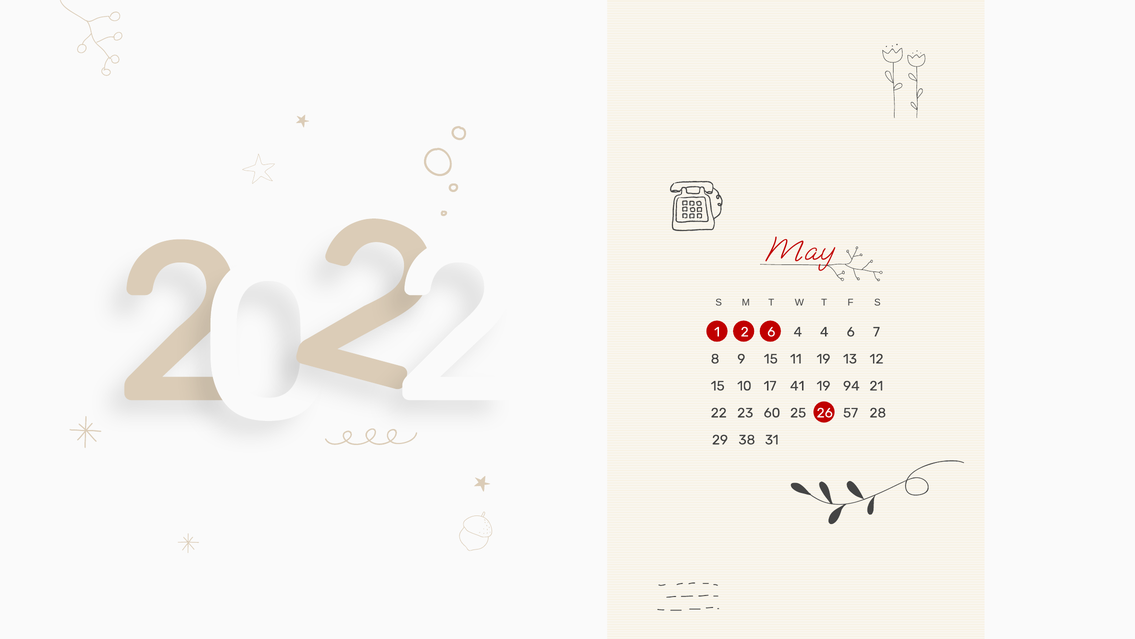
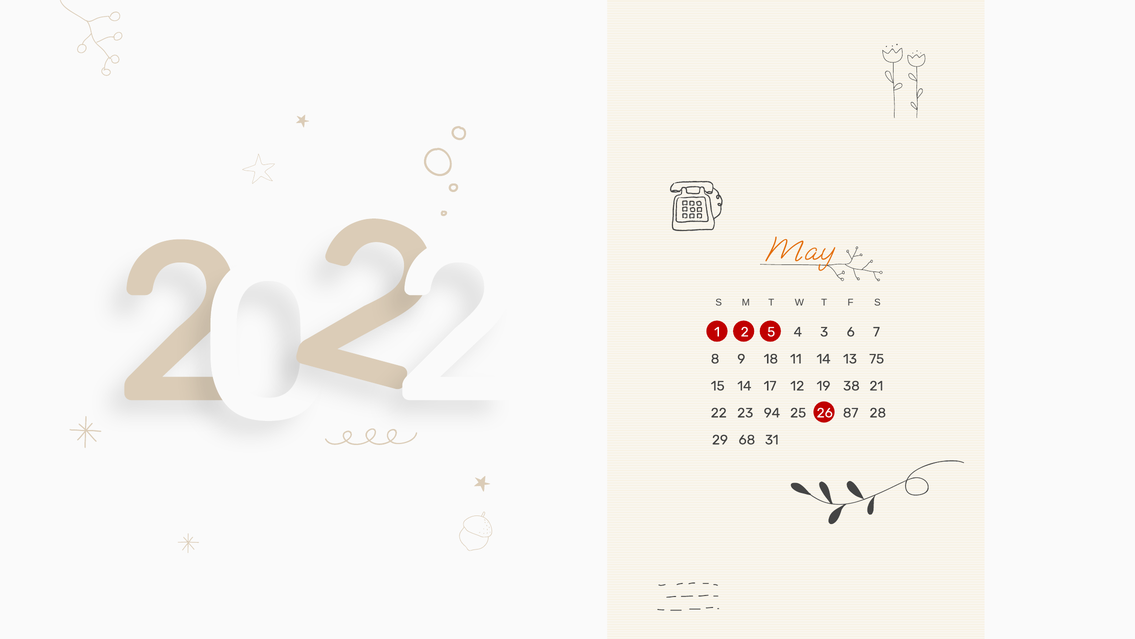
May colour: red -> orange (799, 248)
2 6: 6 -> 5 (771, 332)
4 4: 4 -> 3 (824, 332)
9 15: 15 -> 18 (771, 359)
11 19: 19 -> 14 (824, 359)
12: 12 -> 75 (877, 359)
15 10: 10 -> 14 (744, 386)
41: 41 -> 12 (797, 386)
94: 94 -> 38 (851, 386)
60: 60 -> 94 (772, 413)
57: 57 -> 87 (851, 413)
38: 38 -> 68 (747, 439)
